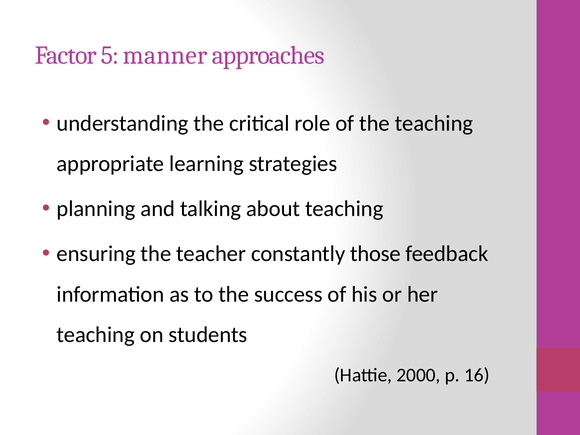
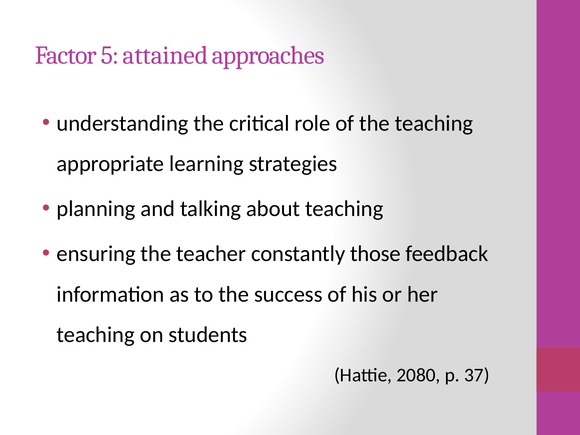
manner: manner -> attained (165, 55)
2000: 2000 -> 2080 (418, 375)
16: 16 -> 37 (477, 375)
